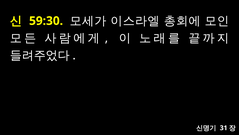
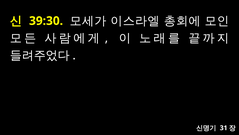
59:30: 59:30 -> 39:30 (46, 21)
